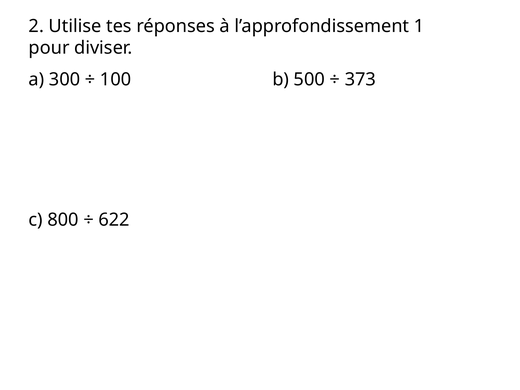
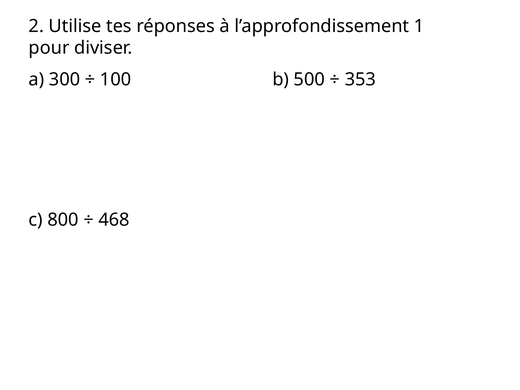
373: 373 -> 353 (360, 79)
622: 622 -> 468 (114, 220)
